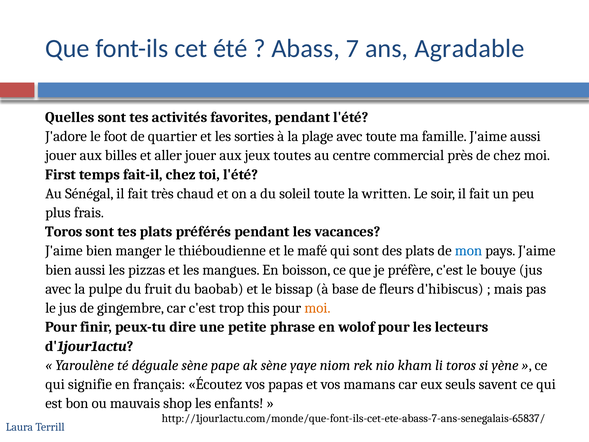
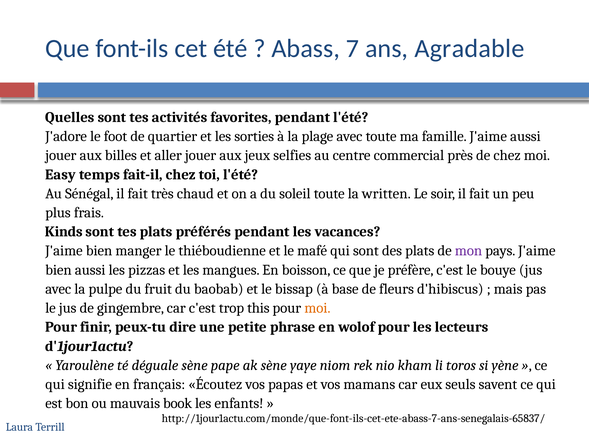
toutes: toutes -> selfies (292, 155)
First: First -> Easy (61, 174)
Toros: Toros -> Kinds (64, 232)
mon colour: blue -> purple (469, 251)
shop: shop -> book (178, 403)
